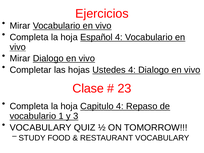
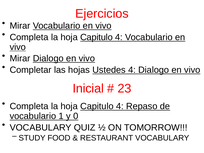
Español: Español -> Capitulo (96, 37)
Clase: Clase -> Inicial (88, 88)
3: 3 -> 0 (76, 116)
